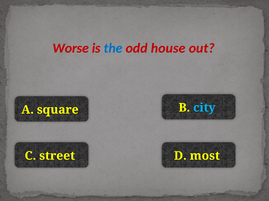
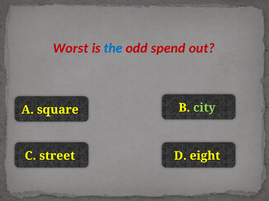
Worse: Worse -> Worst (71, 48)
house: house -> spend (168, 48)
city colour: light blue -> light green (204, 108)
most: most -> eight (205, 156)
